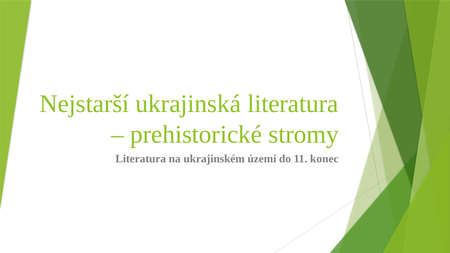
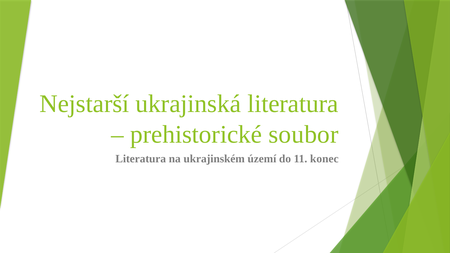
stromy: stromy -> soubor (304, 134)
